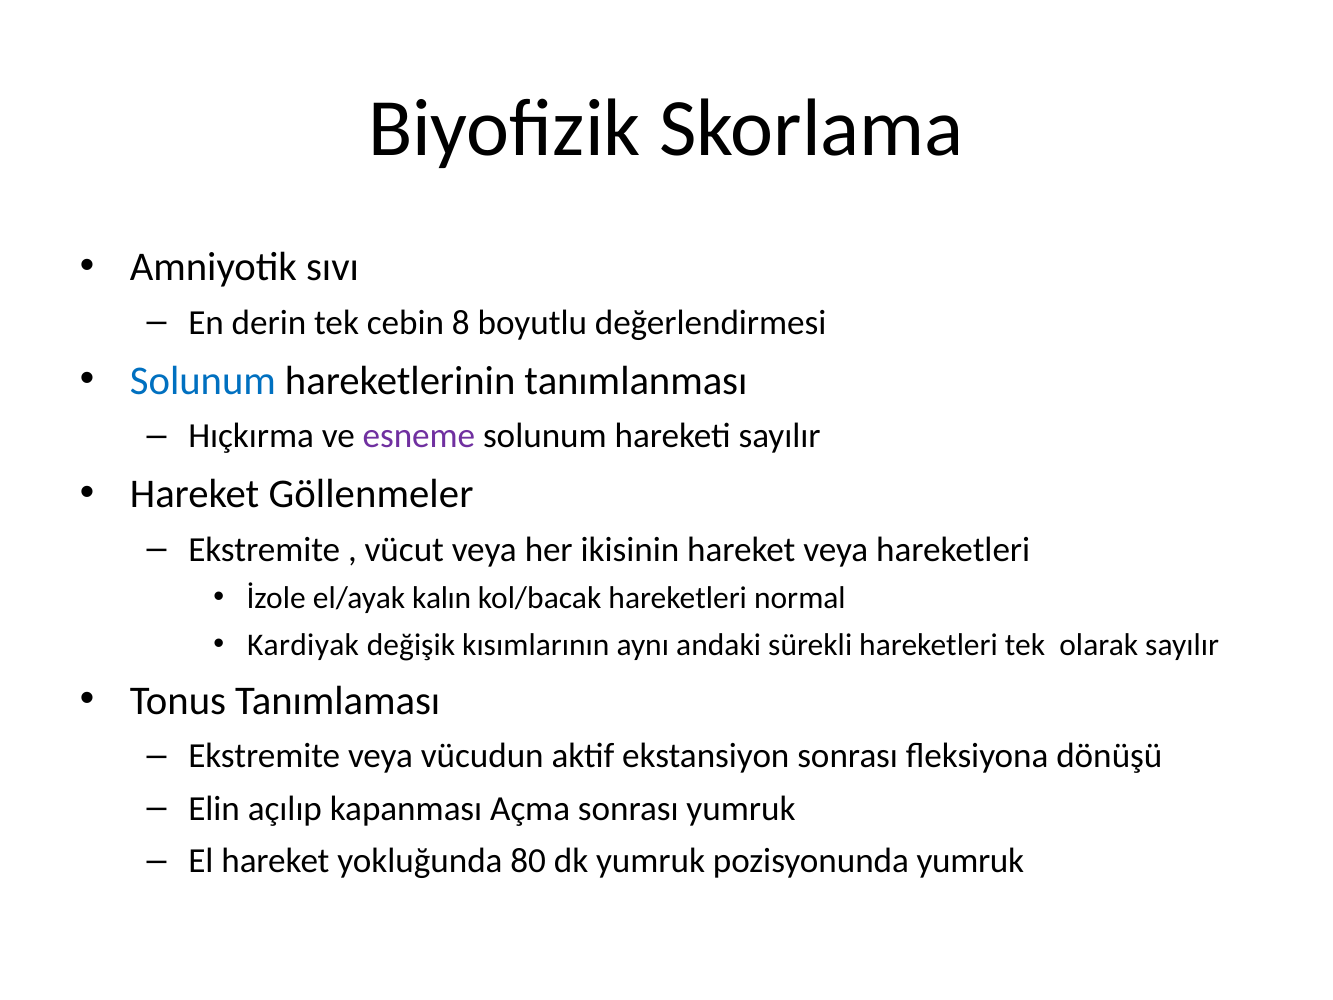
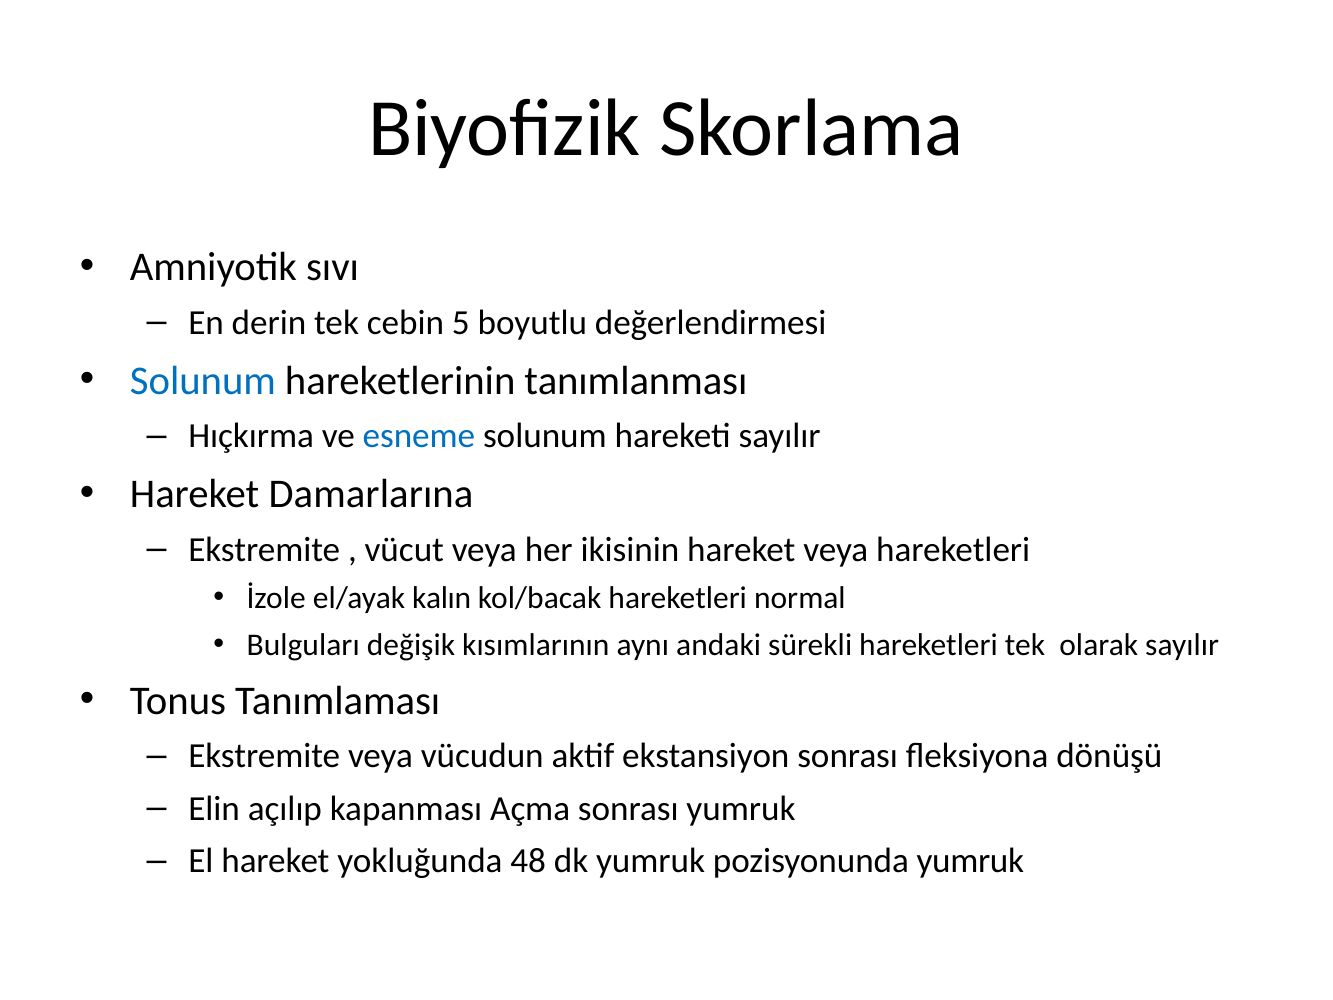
8: 8 -> 5 (461, 323)
esneme colour: purple -> blue (419, 436)
Göllenmeler: Göllenmeler -> Damarlarına (371, 494)
Kardiyak: Kardiyak -> Bulguları (303, 645)
80: 80 -> 48 (528, 861)
